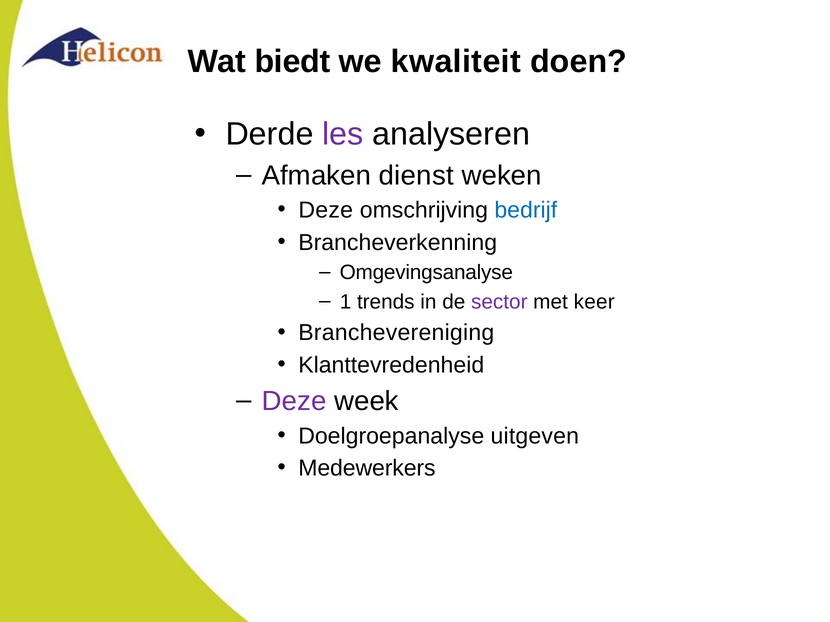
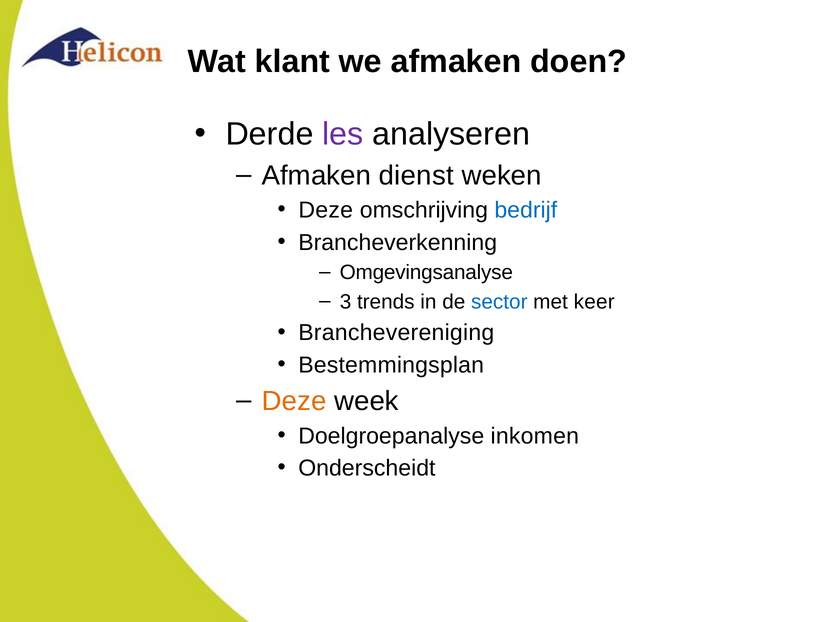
biedt: biedt -> klant (292, 62)
we kwaliteit: kwaliteit -> afmaken (456, 62)
1: 1 -> 3 (346, 302)
sector colour: purple -> blue (499, 302)
Klanttevredenheid: Klanttevredenheid -> Bestemmingsplan (391, 365)
Deze colour: purple -> orange (294, 402)
uitgeven: uitgeven -> inkomen (535, 436)
Medewerkers: Medewerkers -> Onderscheidt (367, 469)
